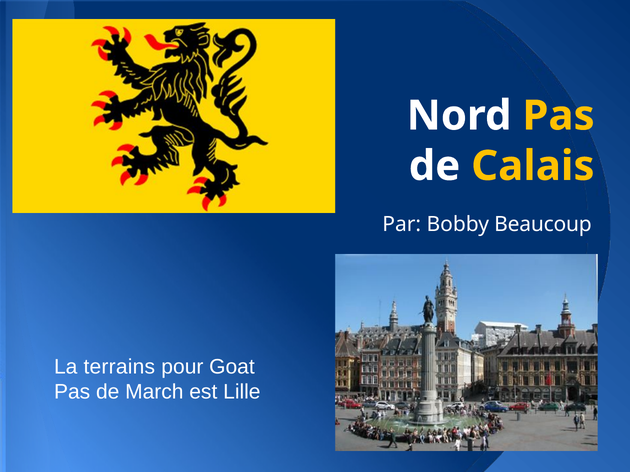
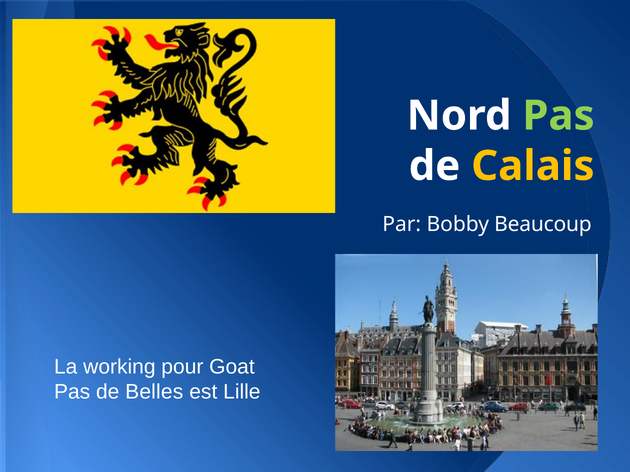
Pas colour: yellow -> light green (559, 116)
terrains: terrains -> working (119, 367)
March: March -> Belles (154, 392)
